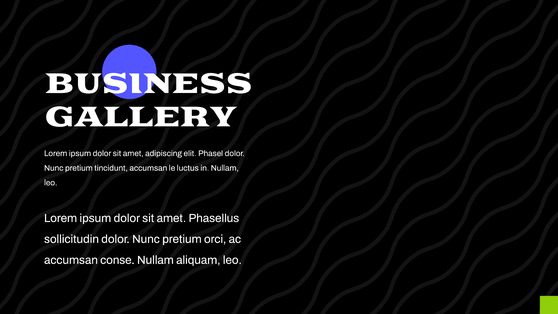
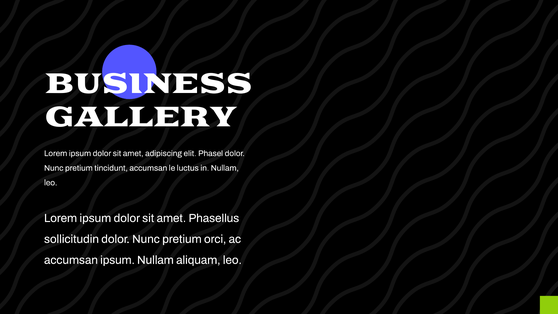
accumsan conse: conse -> ipsum (117, 260)
